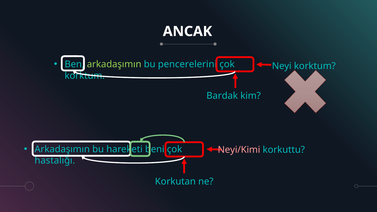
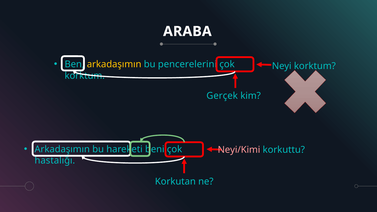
ANCAK: ANCAK -> ARABA (187, 31)
arkadaşımın colour: light green -> yellow (114, 64)
Bardak: Bardak -> Gerçek (222, 96)
